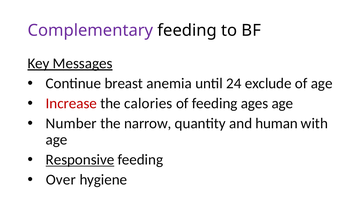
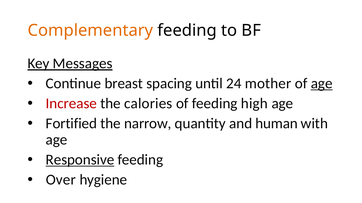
Complementary colour: purple -> orange (90, 30)
anemia: anemia -> spacing (169, 84)
exclude: exclude -> mother (268, 84)
age underline: none -> present (322, 84)
ages: ages -> high (254, 104)
Number: Number -> Fortified (71, 124)
